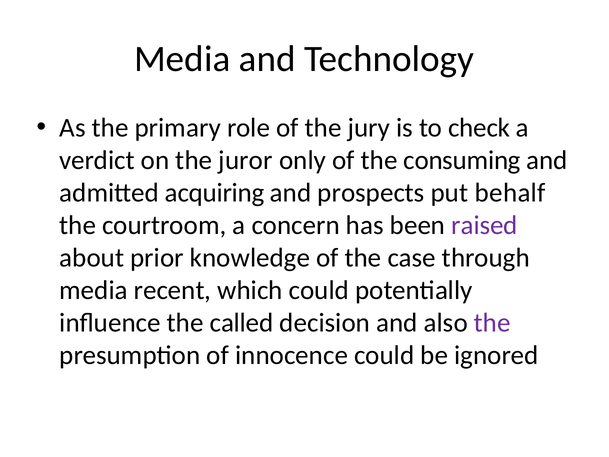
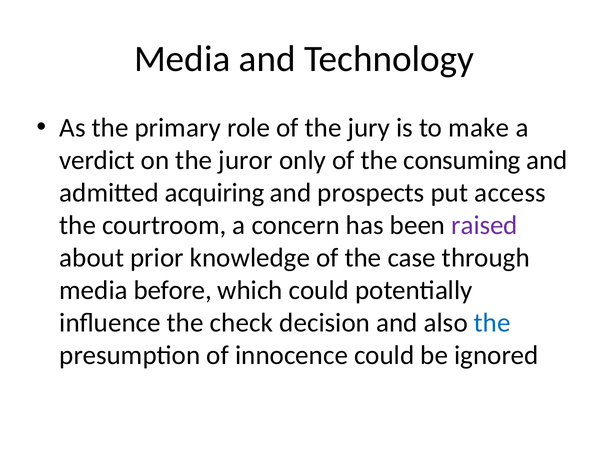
check: check -> make (479, 128)
behalf: behalf -> access (510, 193)
recent: recent -> before (173, 290)
called: called -> check (241, 323)
the colour: purple -> blue (492, 323)
